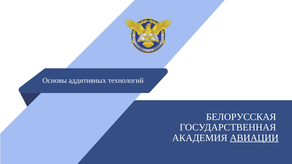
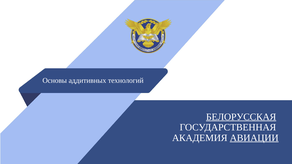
БЕЛОРУССКАЯ underline: none -> present (241, 117)
